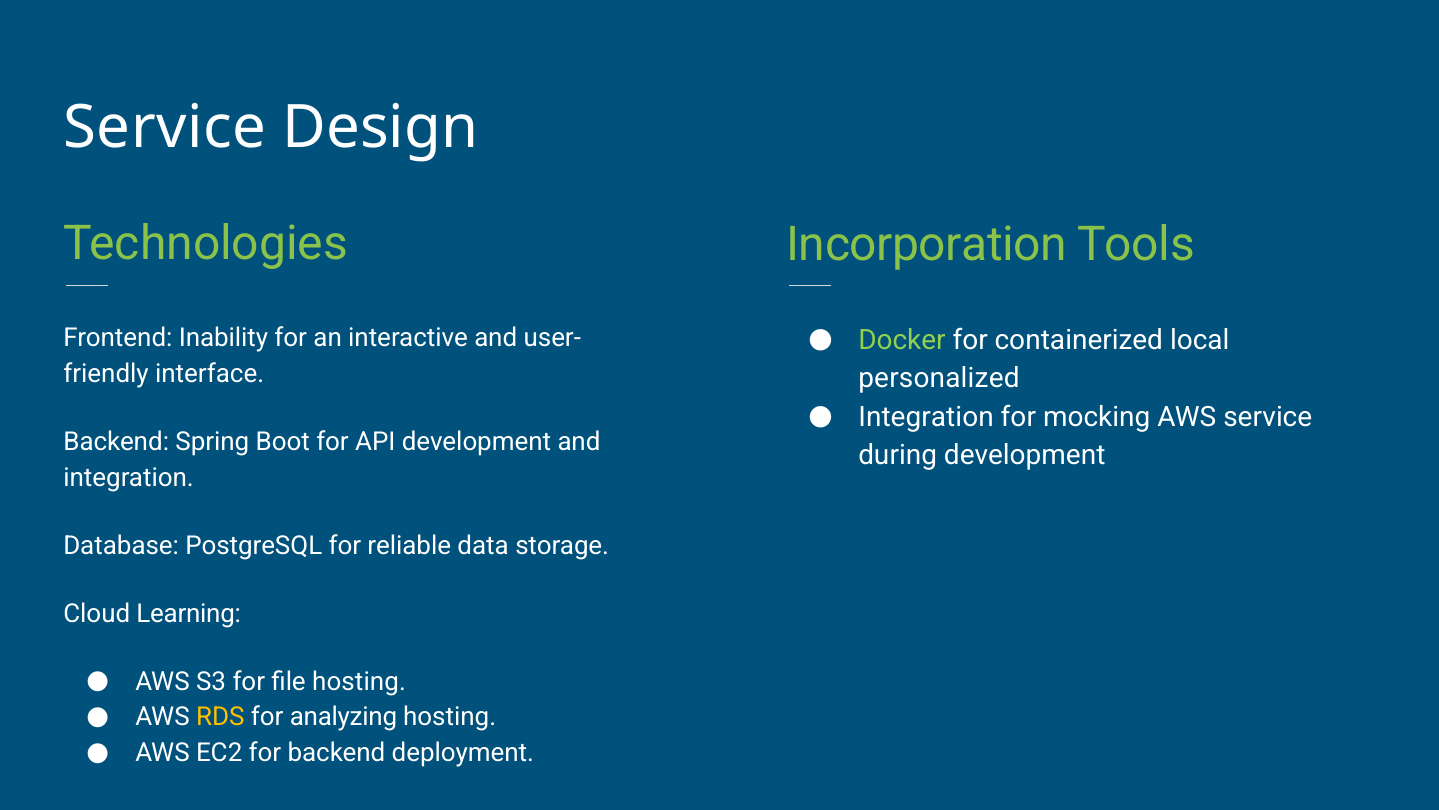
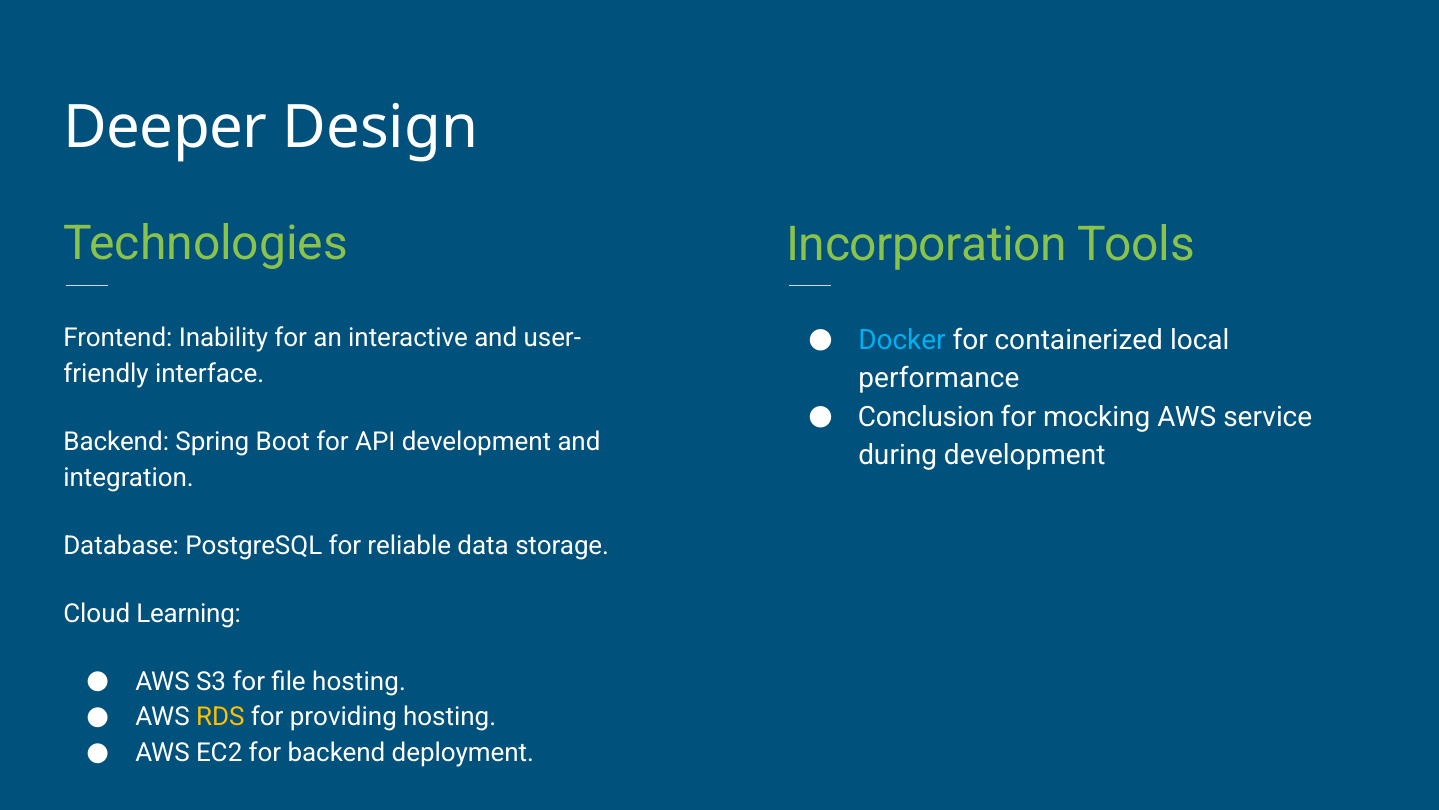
Service: Service -> Deeper (165, 128)
Docker colour: light green -> light blue (902, 340)
personalized: personalized -> performance (939, 378)
Integration: Integration -> Conclusion (926, 417)
analyzing: analyzing -> providing (343, 717)
